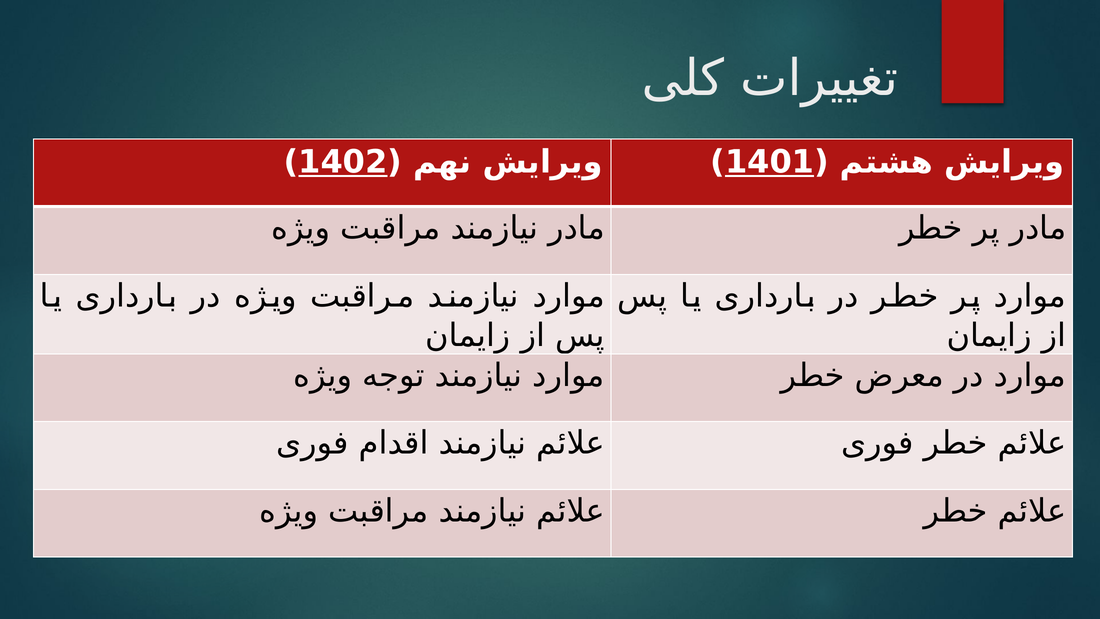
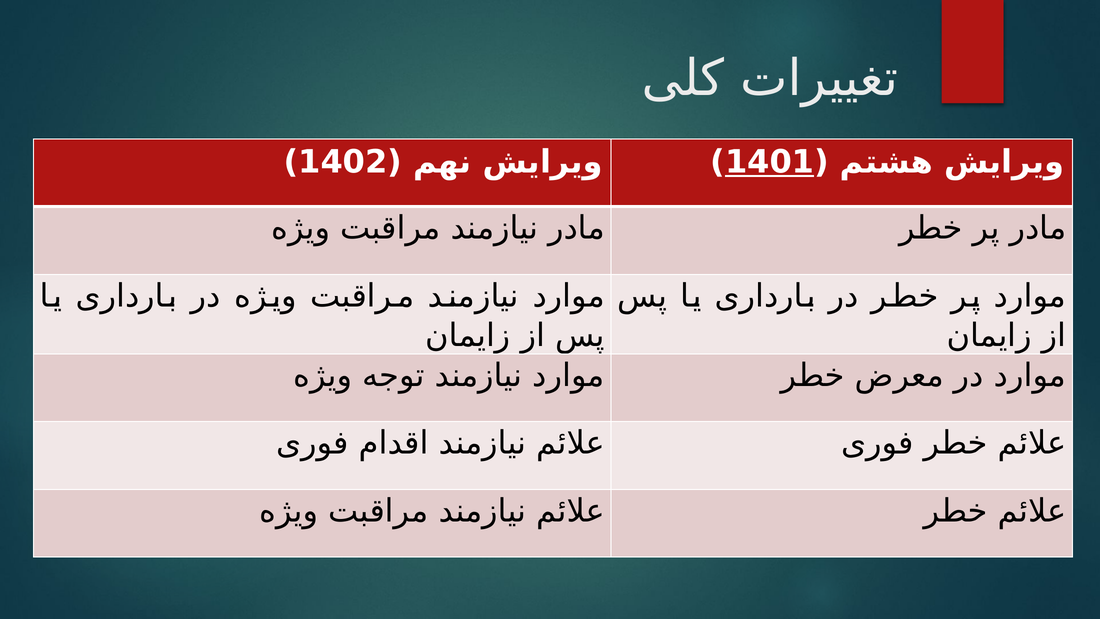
1402 underline: present -> none (343, 162)
